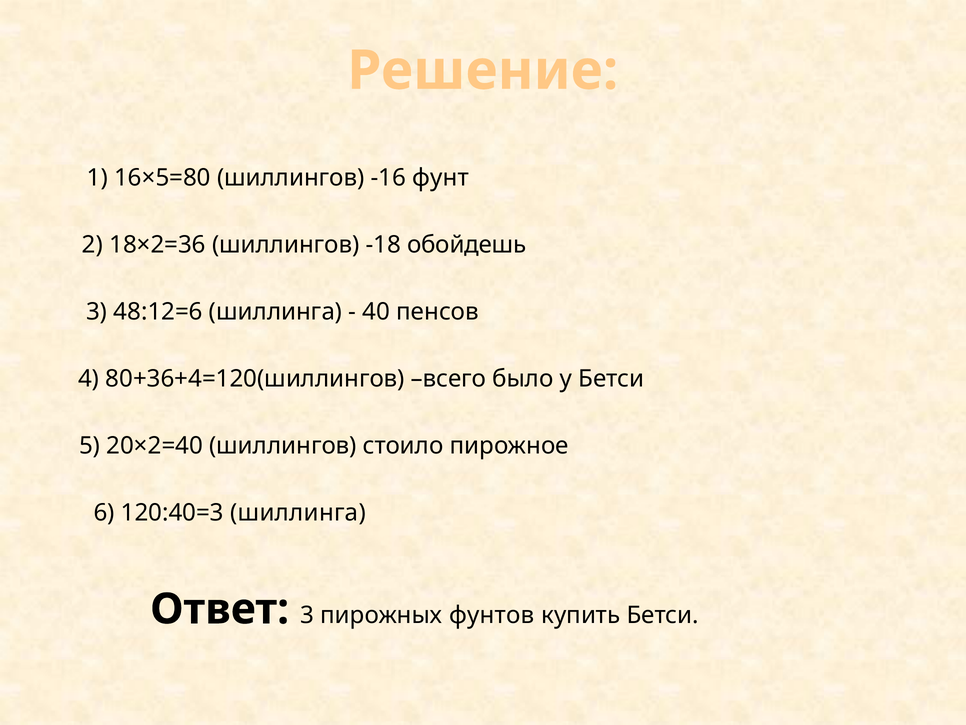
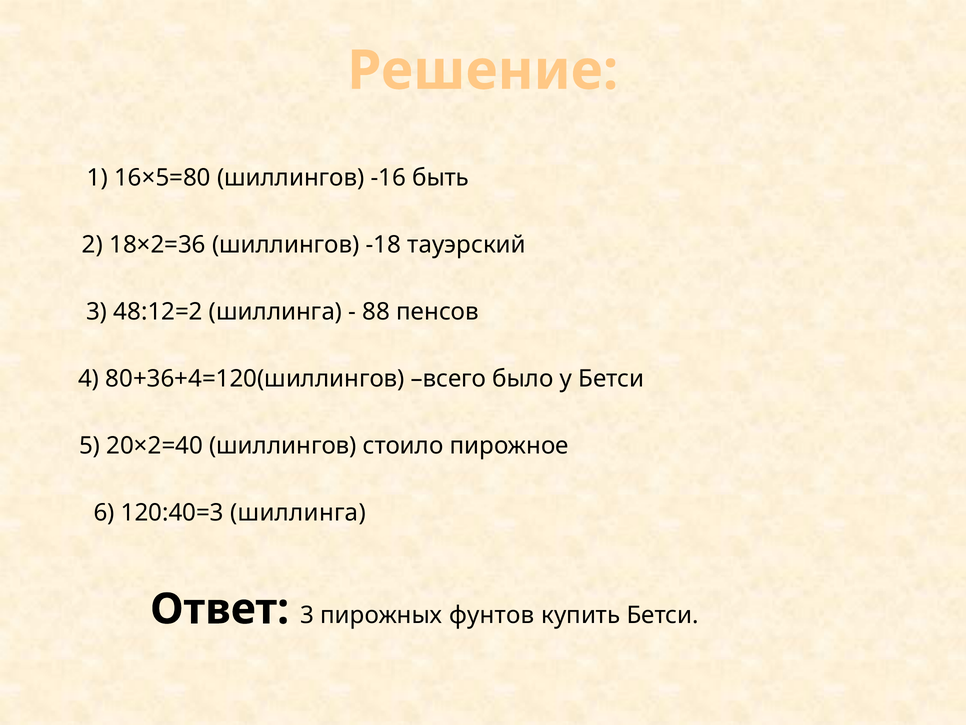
фунт: фунт -> быть (441, 178)
обойдешь: обойдешь -> тауэрский (467, 245)
48:12=6: 48:12=6 -> 48:12=2 (158, 312)
40: 40 -> 88 (376, 312)
